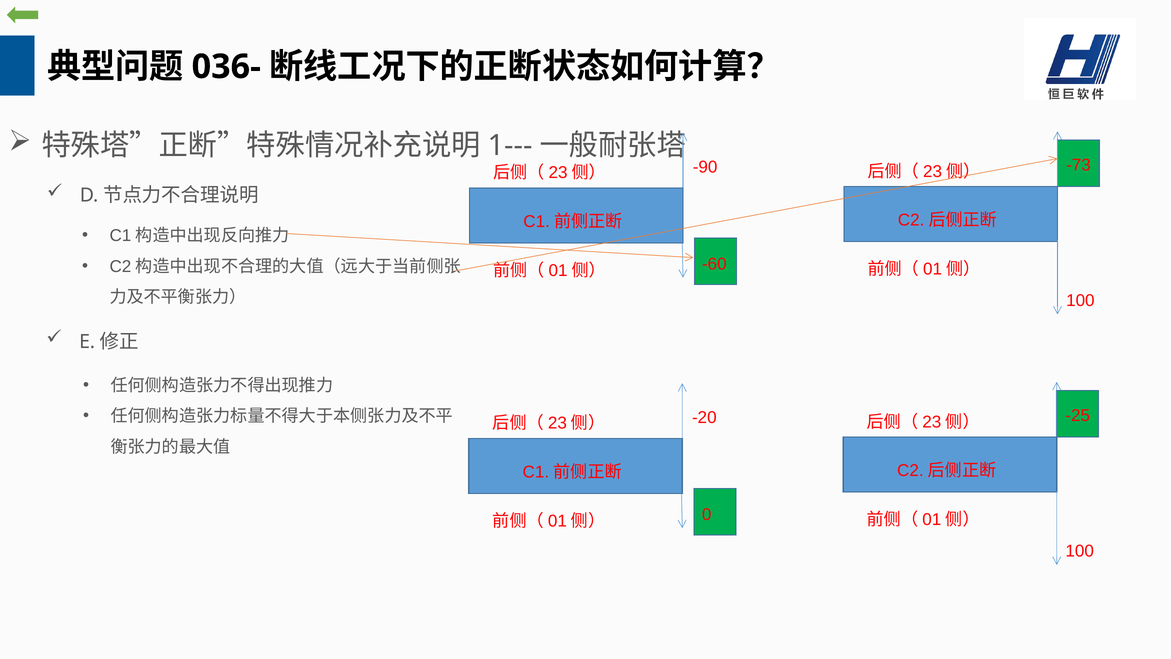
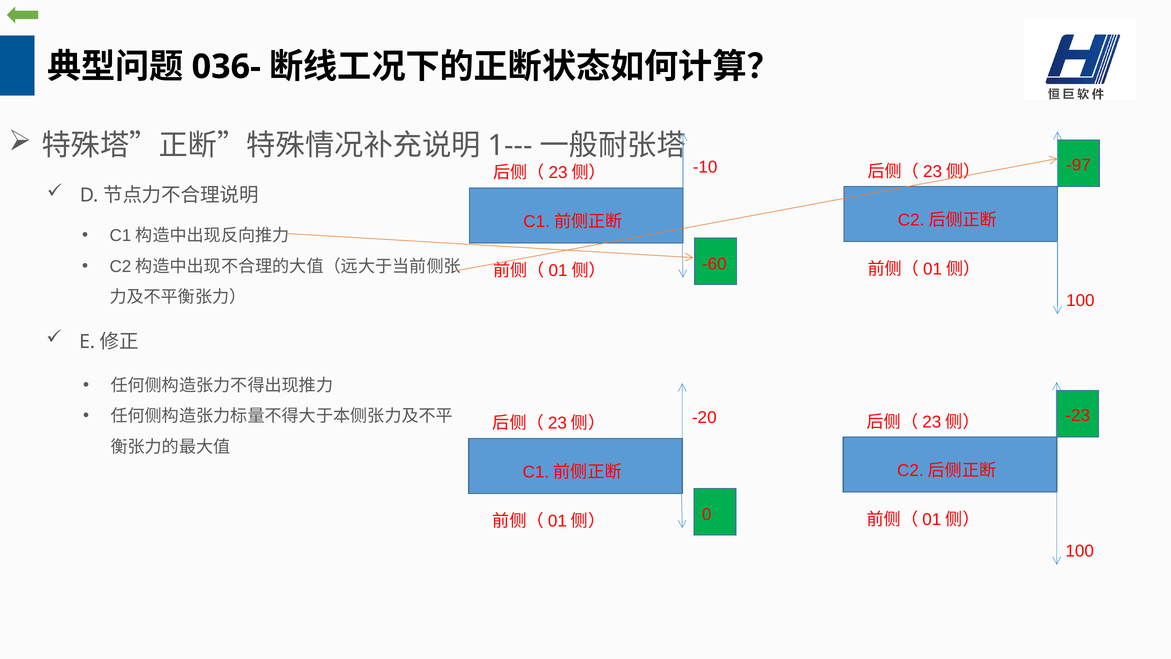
-73: -73 -> -97 (1078, 165)
-90: -90 -> -10 (705, 167)
-25: -25 -> -23 (1078, 415)
